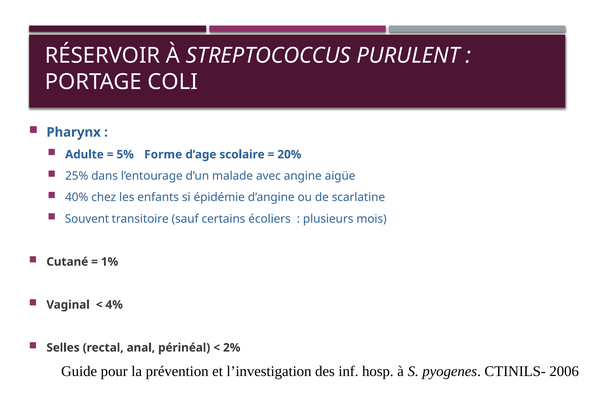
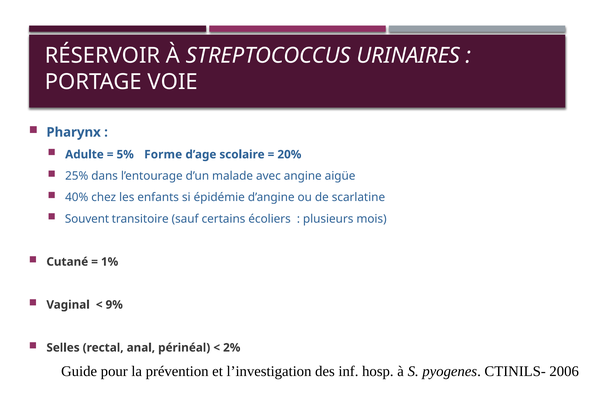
PURULENT: PURULENT -> URINAIRES (408, 55)
COLI: COLI -> VOIE (173, 82)
4%: 4% -> 9% (114, 304)
